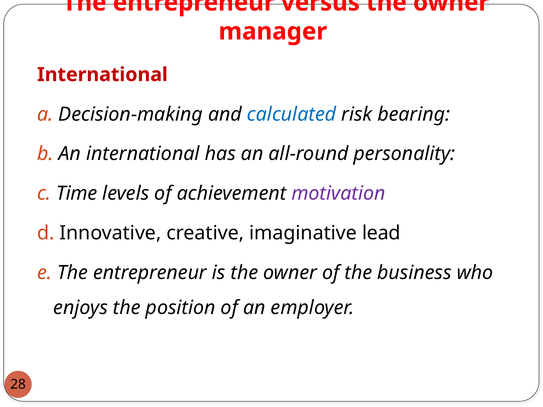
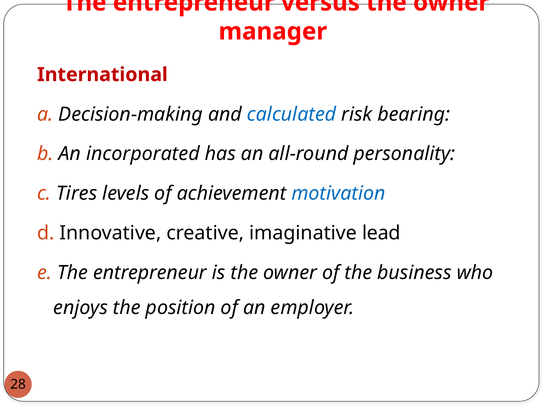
An international: international -> incorporated (143, 154)
Time: Time -> Tires (77, 194)
motivation colour: purple -> blue (338, 194)
